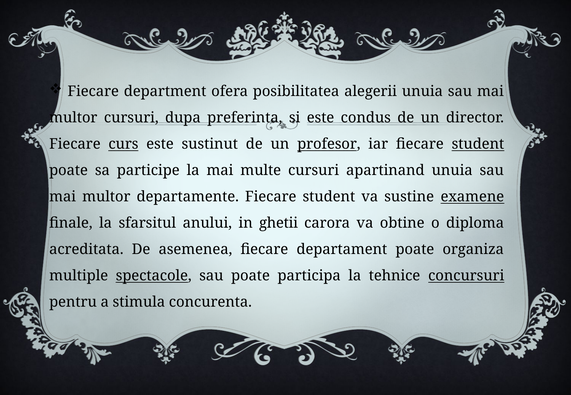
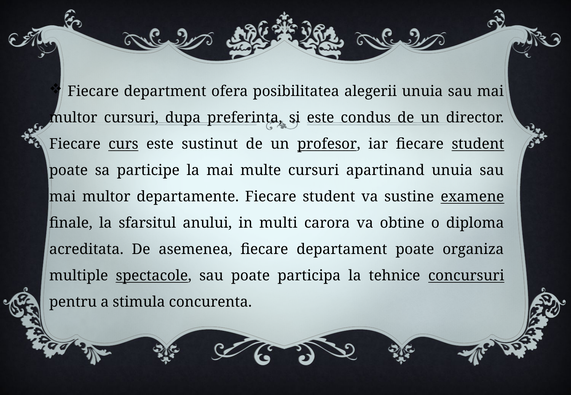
ghetii: ghetii -> multi (278, 223)
